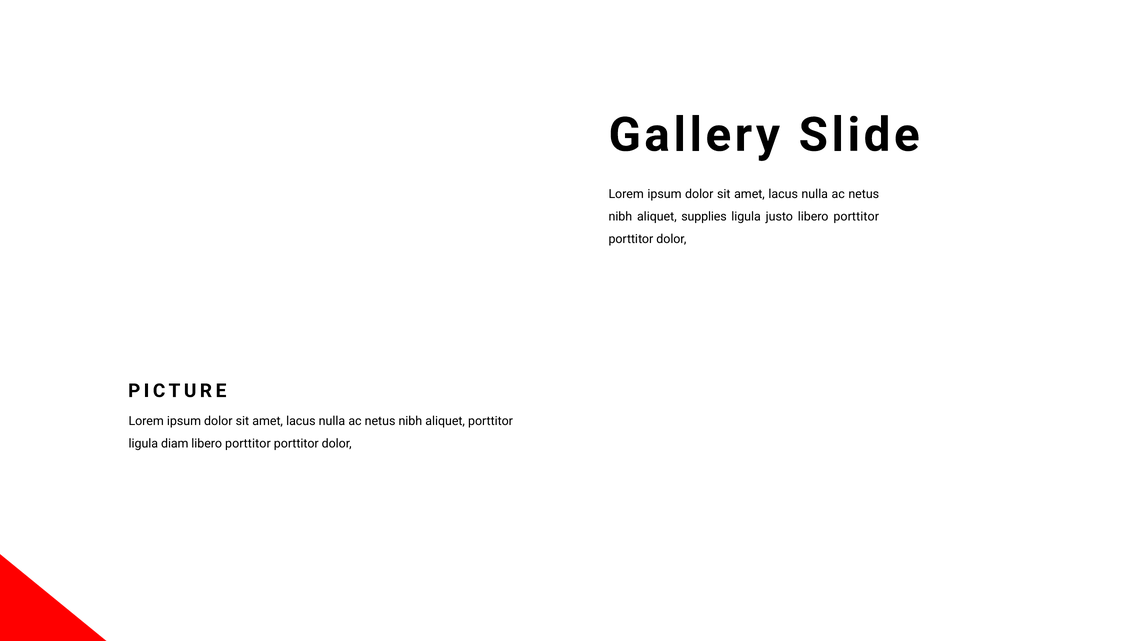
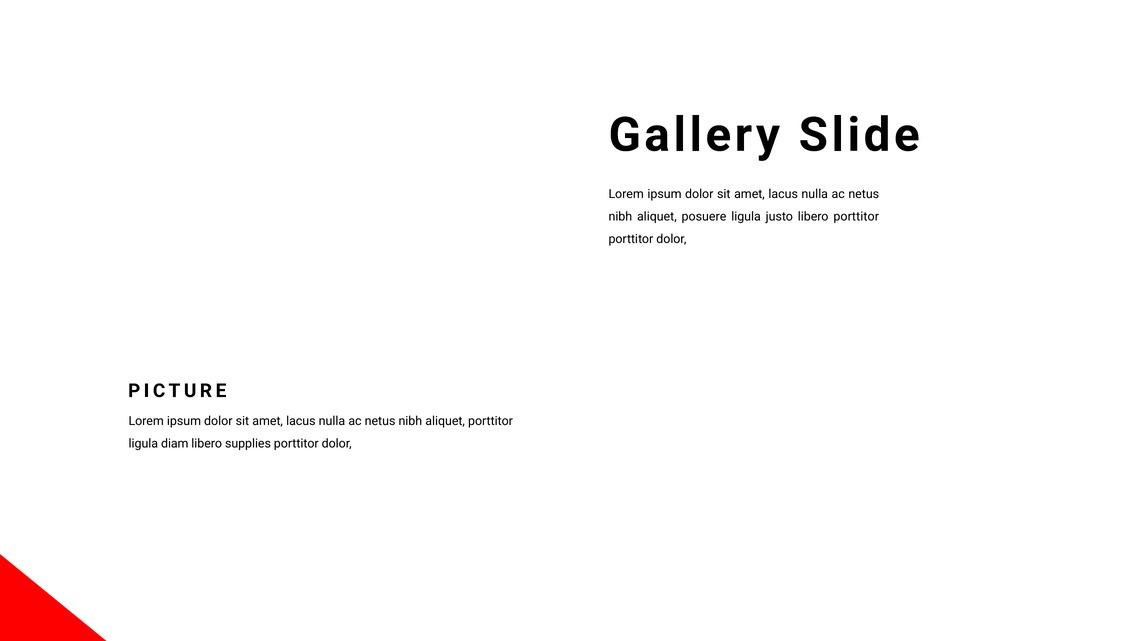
supplies: supplies -> posuere (704, 217)
porttitor: porttitor -> supplies (248, 444)
